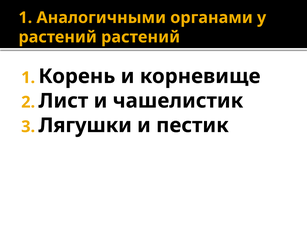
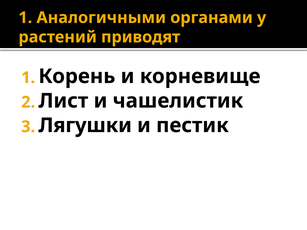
растений растений: растений -> приводят (141, 37)
